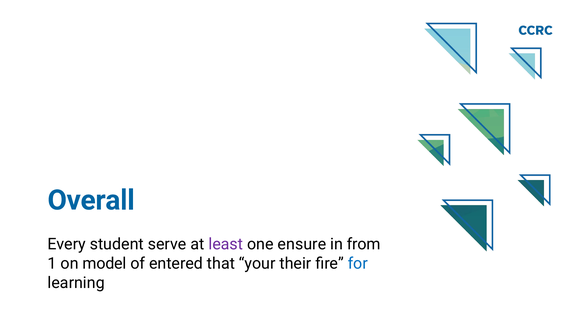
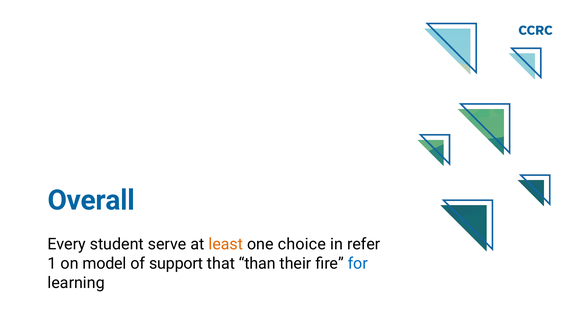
least colour: purple -> orange (226, 244)
ensure: ensure -> choice (302, 244)
from: from -> refer (364, 244)
entered: entered -> support (176, 263)
your: your -> than (257, 263)
